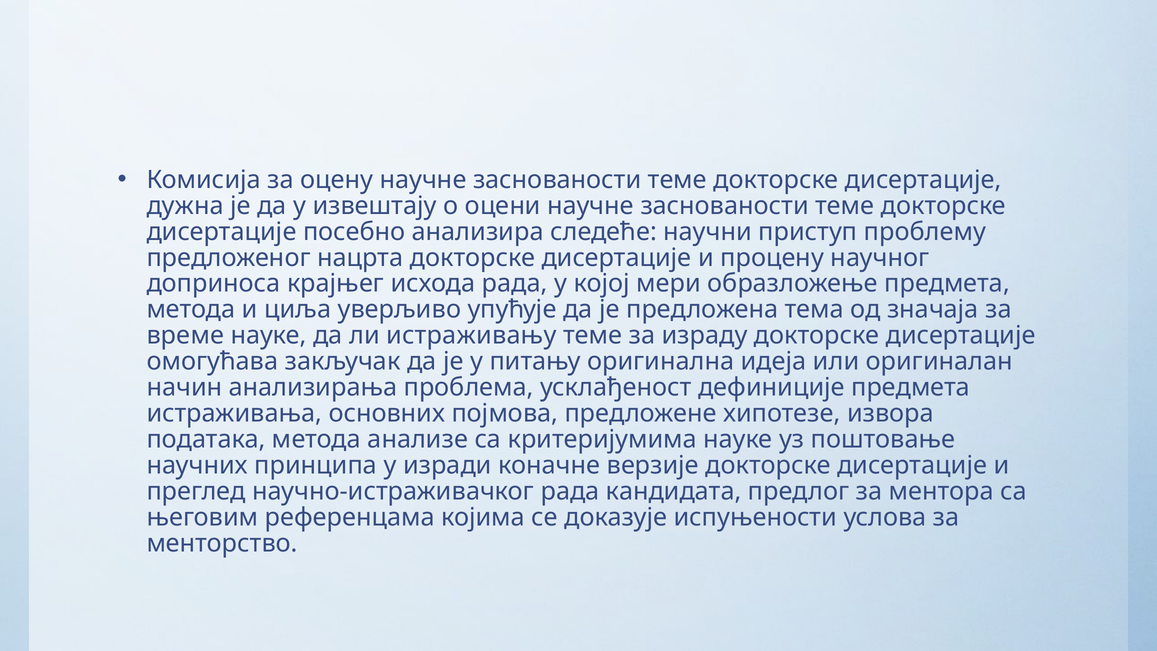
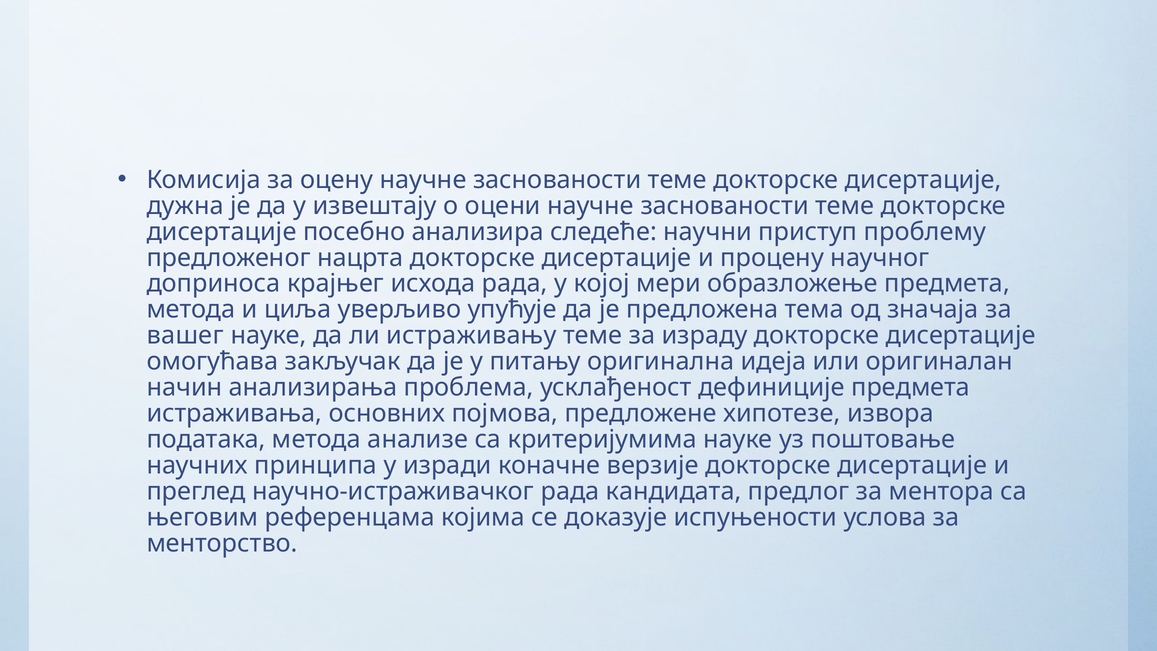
време: време -> вашег (185, 336)
